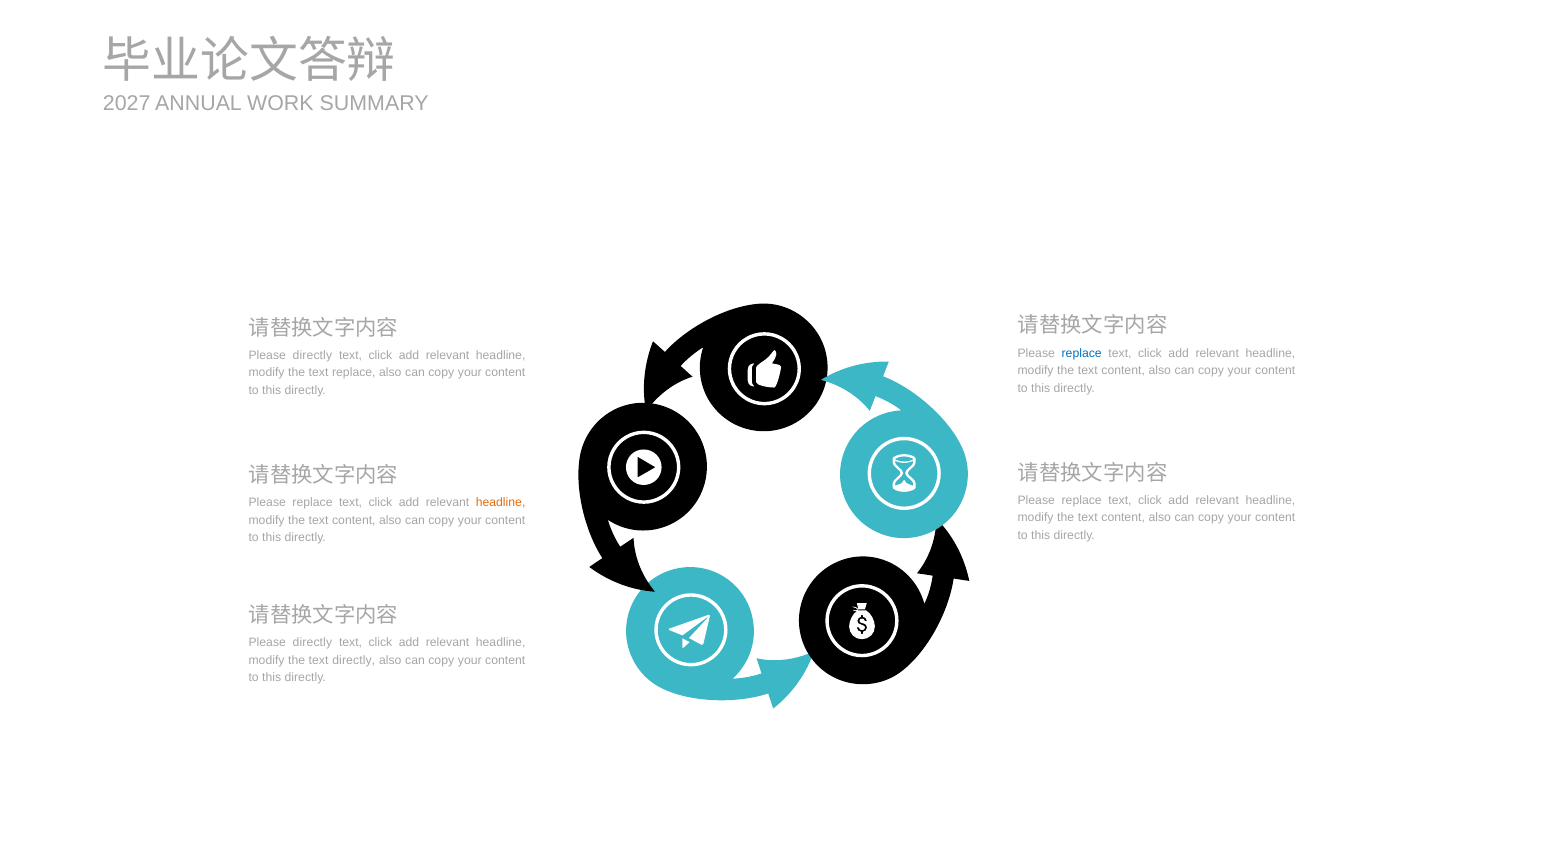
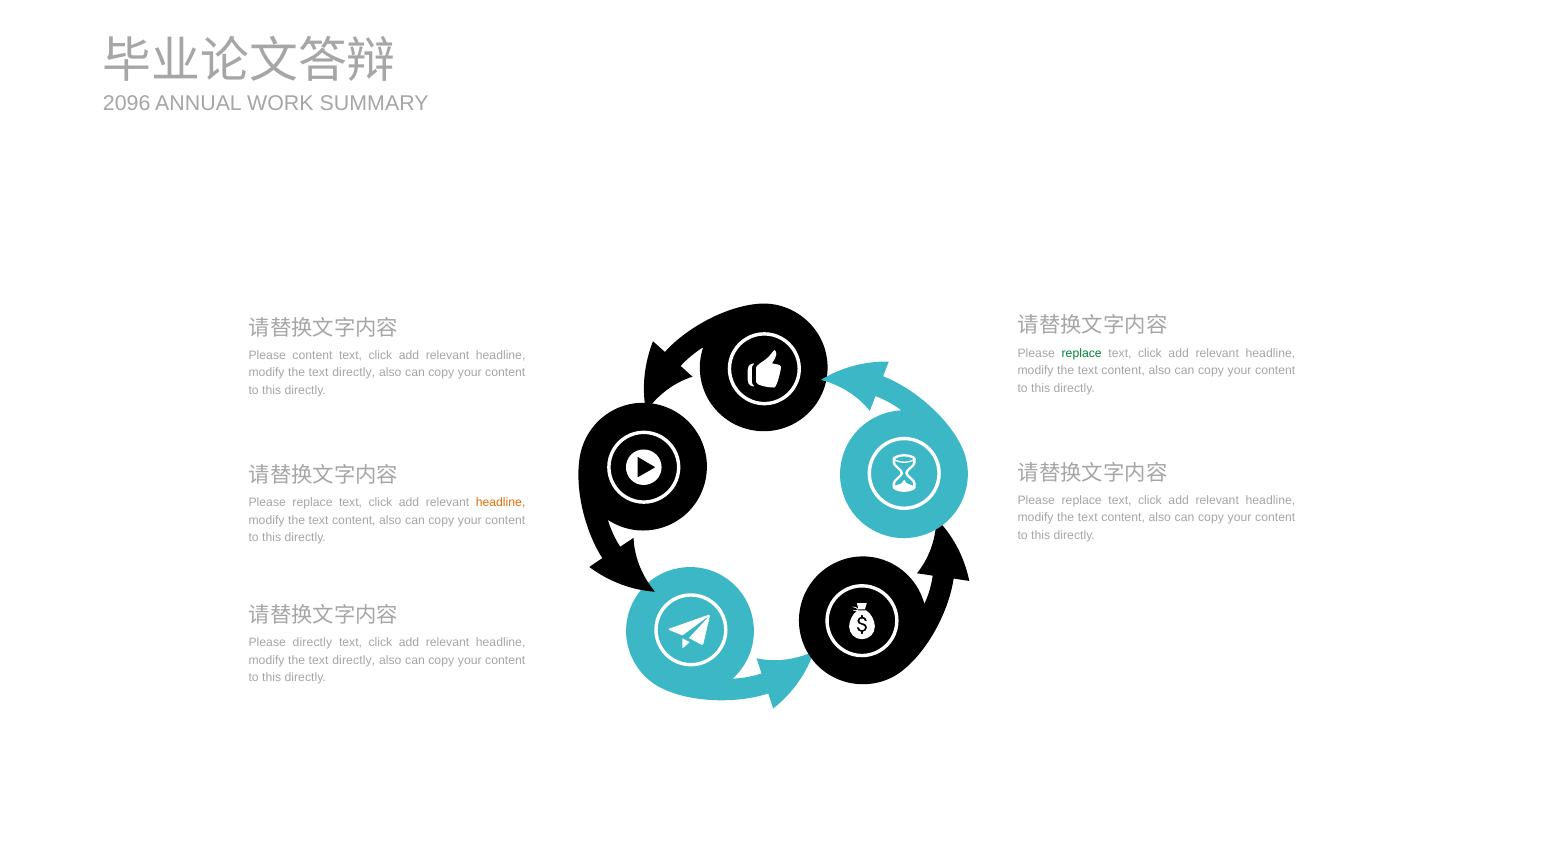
2027: 2027 -> 2096 (127, 104)
replace colour: blue -> green (1082, 353)
directly: directly -> content (313, 356)
replace: replace -> directly (354, 373)
